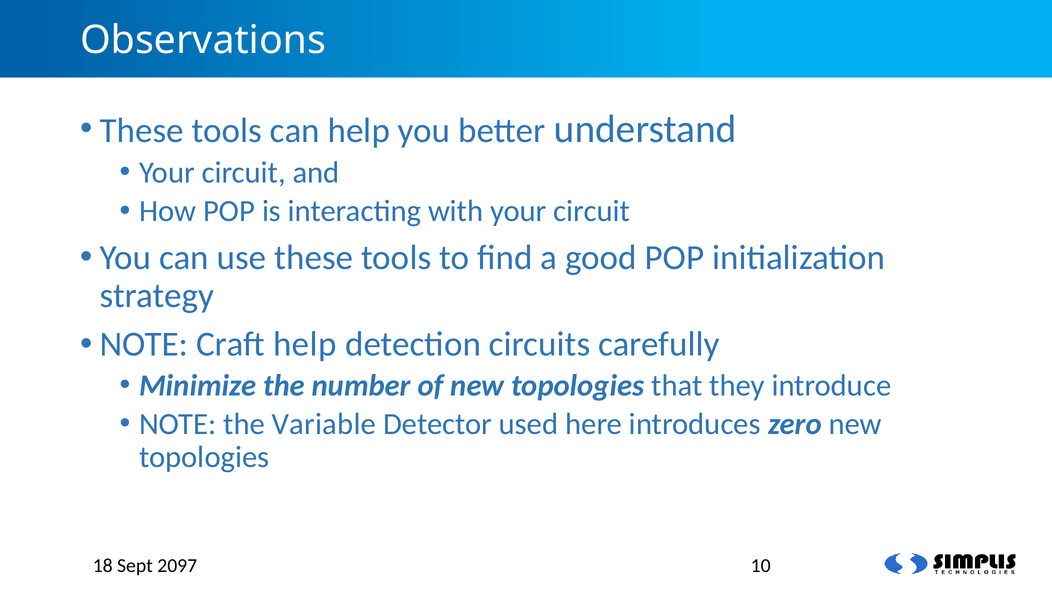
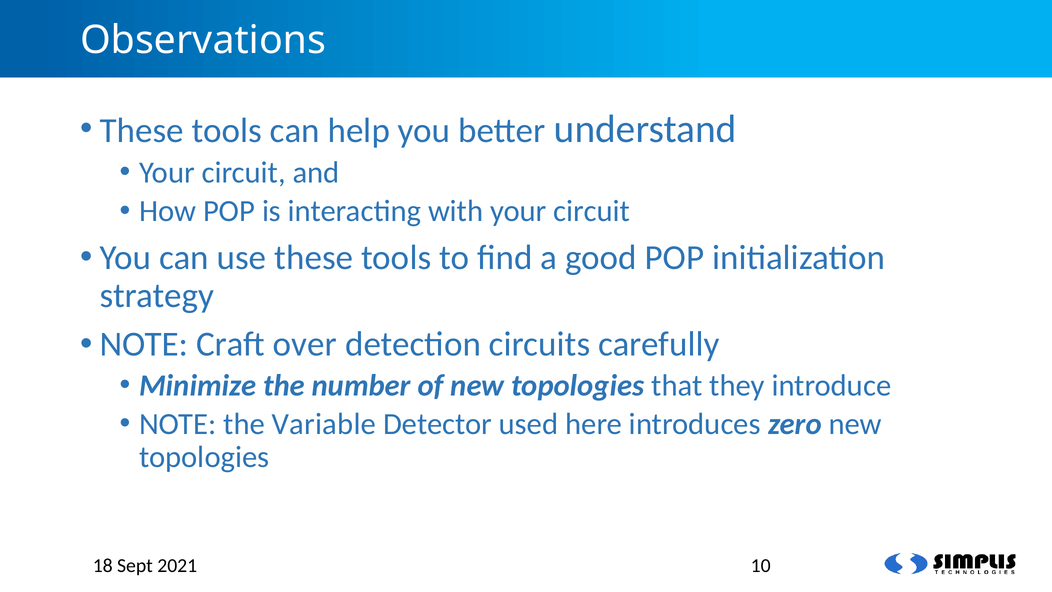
Craft help: help -> over (305, 344)
2097: 2097 -> 2021 (177, 566)
